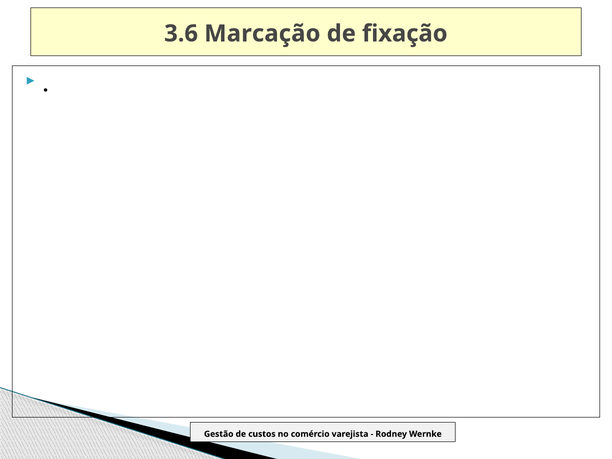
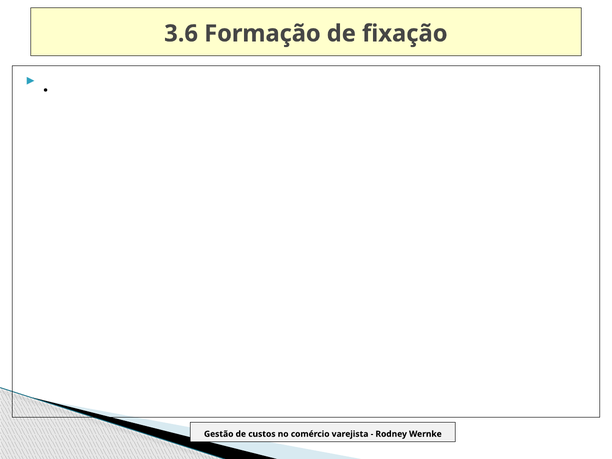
Marcação: Marcação -> Formação (262, 34)
